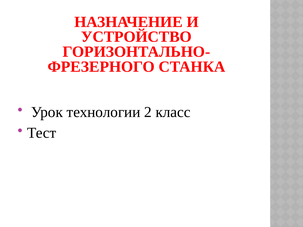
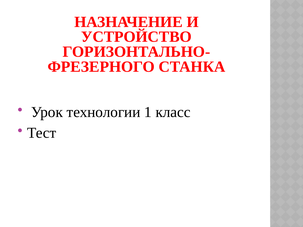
2: 2 -> 1 (148, 112)
